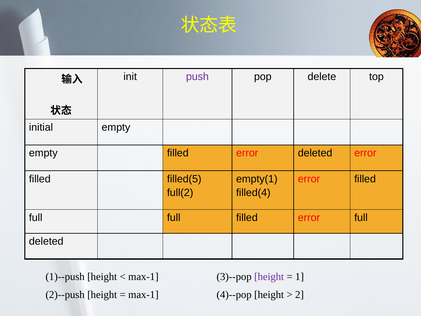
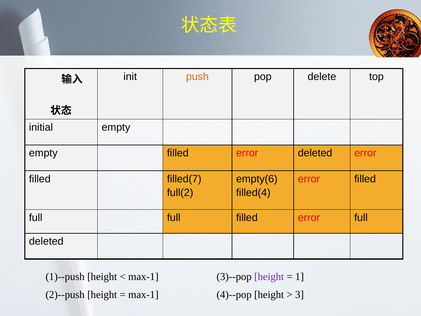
push colour: purple -> orange (197, 77)
filled(5: filled(5 -> filled(7 (184, 179)
empty(1: empty(1 -> empty(6 (257, 179)
2: 2 -> 3 (300, 294)
